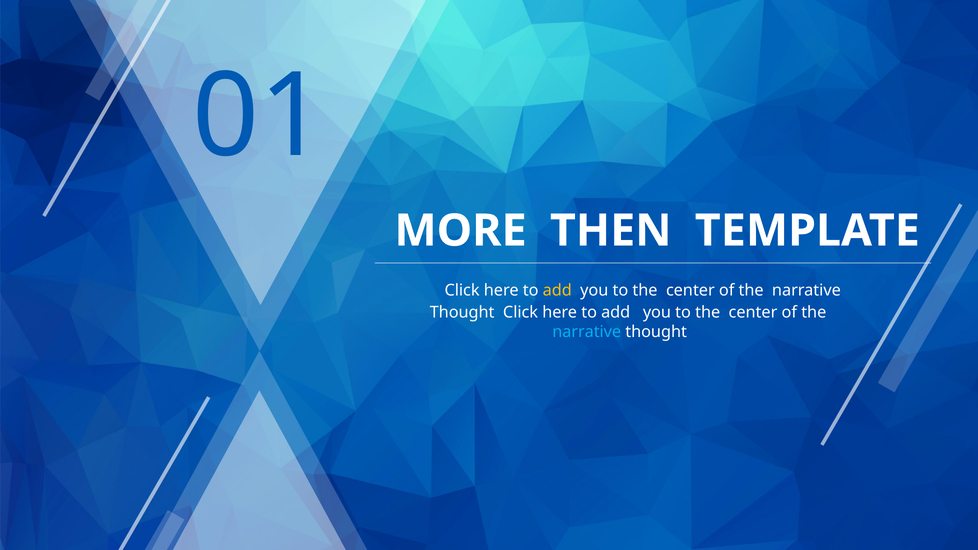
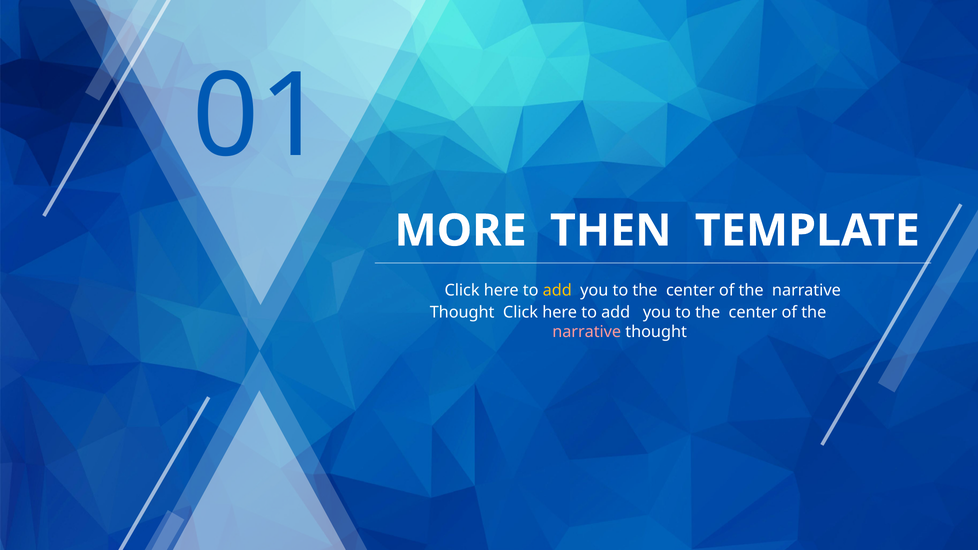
narrative colour: light blue -> pink (587, 332)
